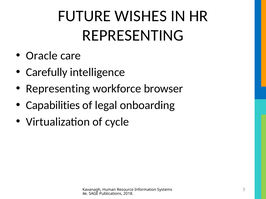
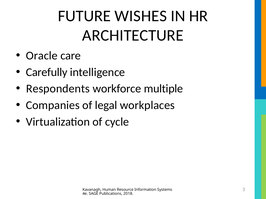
REPRESENTING: REPRESENTING -> ARCHITECTURE (133, 35)
Representing: Representing -> Respondents (58, 89)
browser: browser -> multiple (163, 89)
Capabilities: Capabilities -> Companies (53, 105)
onboarding: onboarding -> workplaces (147, 105)
